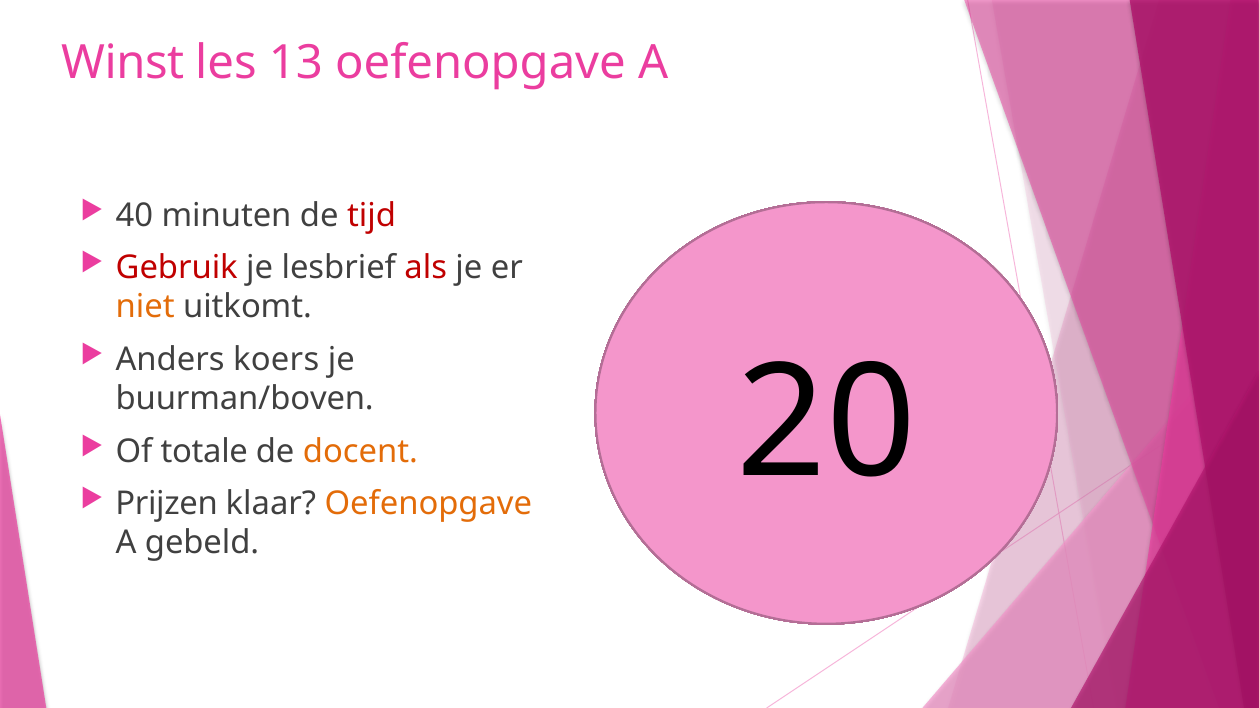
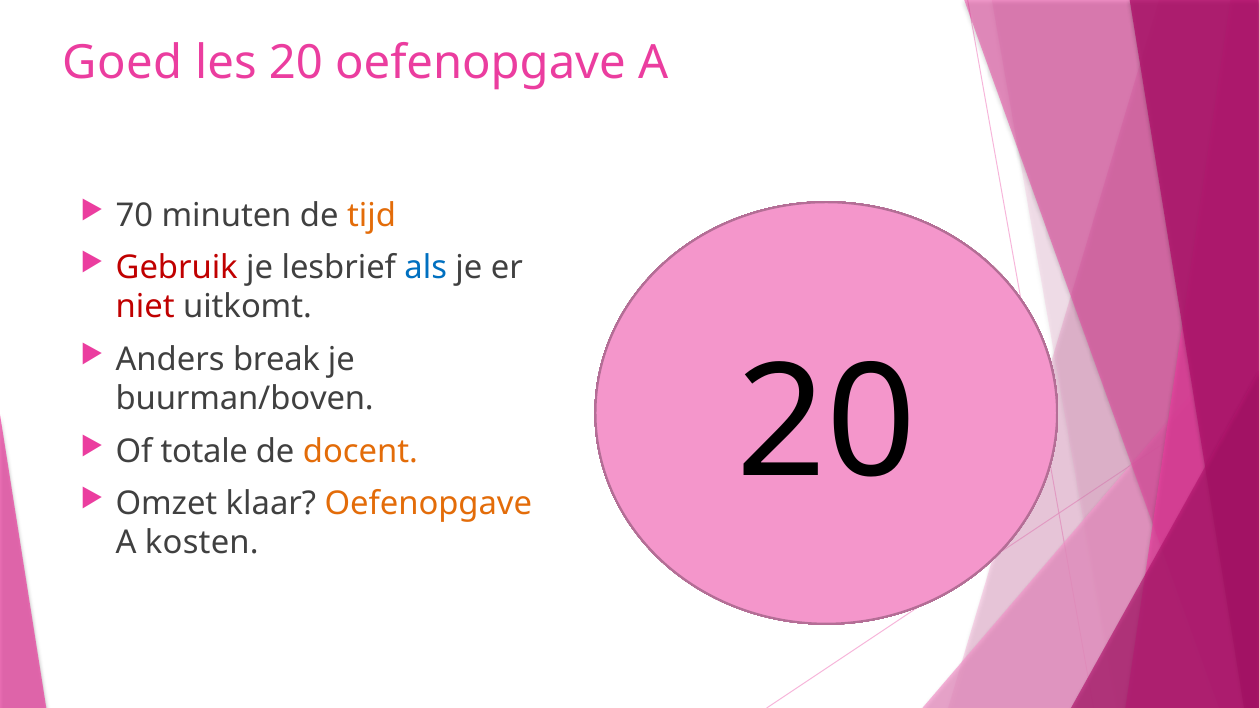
Winst: Winst -> Goed (122, 63)
les 13: 13 -> 20 (296, 63)
40: 40 -> 70 (134, 215)
tijd colour: red -> orange (372, 215)
als colour: red -> blue (426, 268)
niet colour: orange -> red (145, 307)
koers: koers -> break (276, 360)
Prijzen: Prijzen -> Omzet (166, 504)
gebeld: gebeld -> kosten (202, 543)
